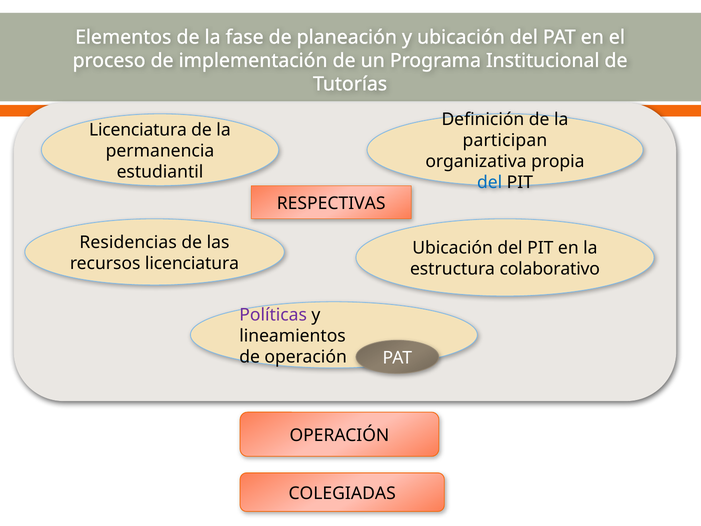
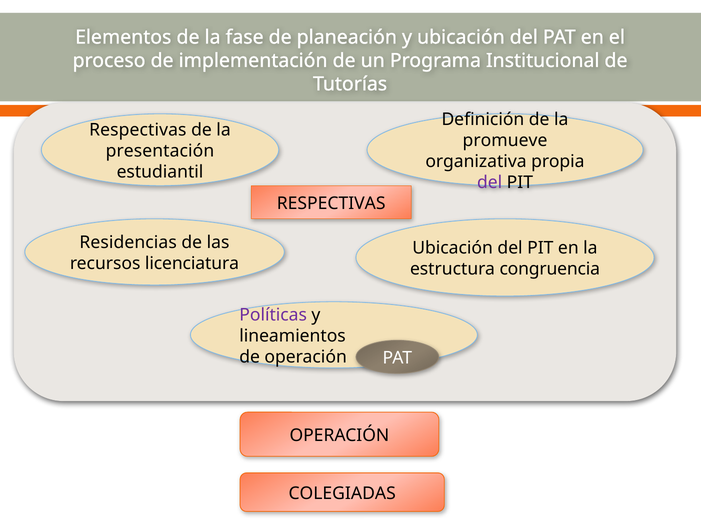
Licenciatura: Licenciatura -> Respectivas (138, 130)
participan: participan -> promueve (505, 140)
permanencia: permanencia -> presentación (160, 151)
del colour: blue -> purple (490, 182)
colaborativo: colaborativo -> congruencia (550, 269)
